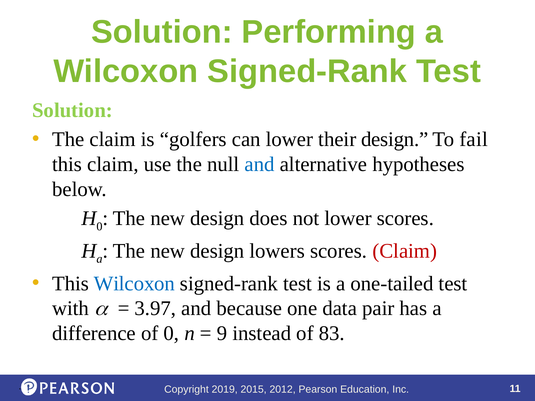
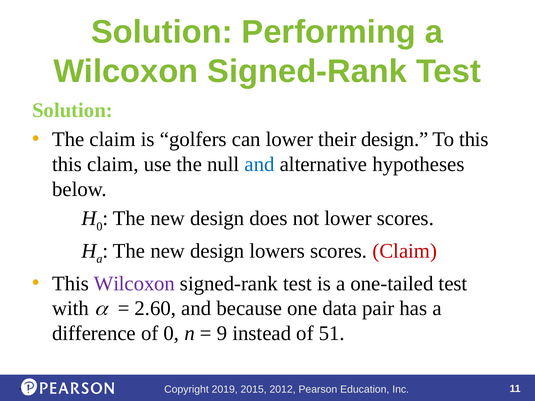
To fail: fail -> this (474, 139)
Wilcoxon colour: blue -> purple (134, 284)
3.97: 3.97 -> 2.60 (155, 309)
83: 83 -> 51 (332, 334)
